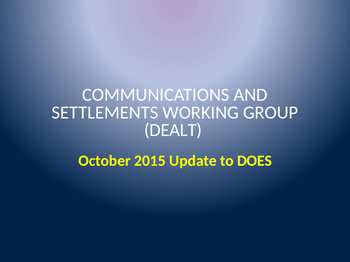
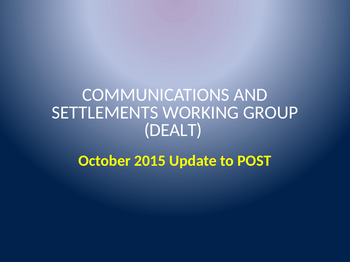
DOES: DOES -> POST (254, 161)
